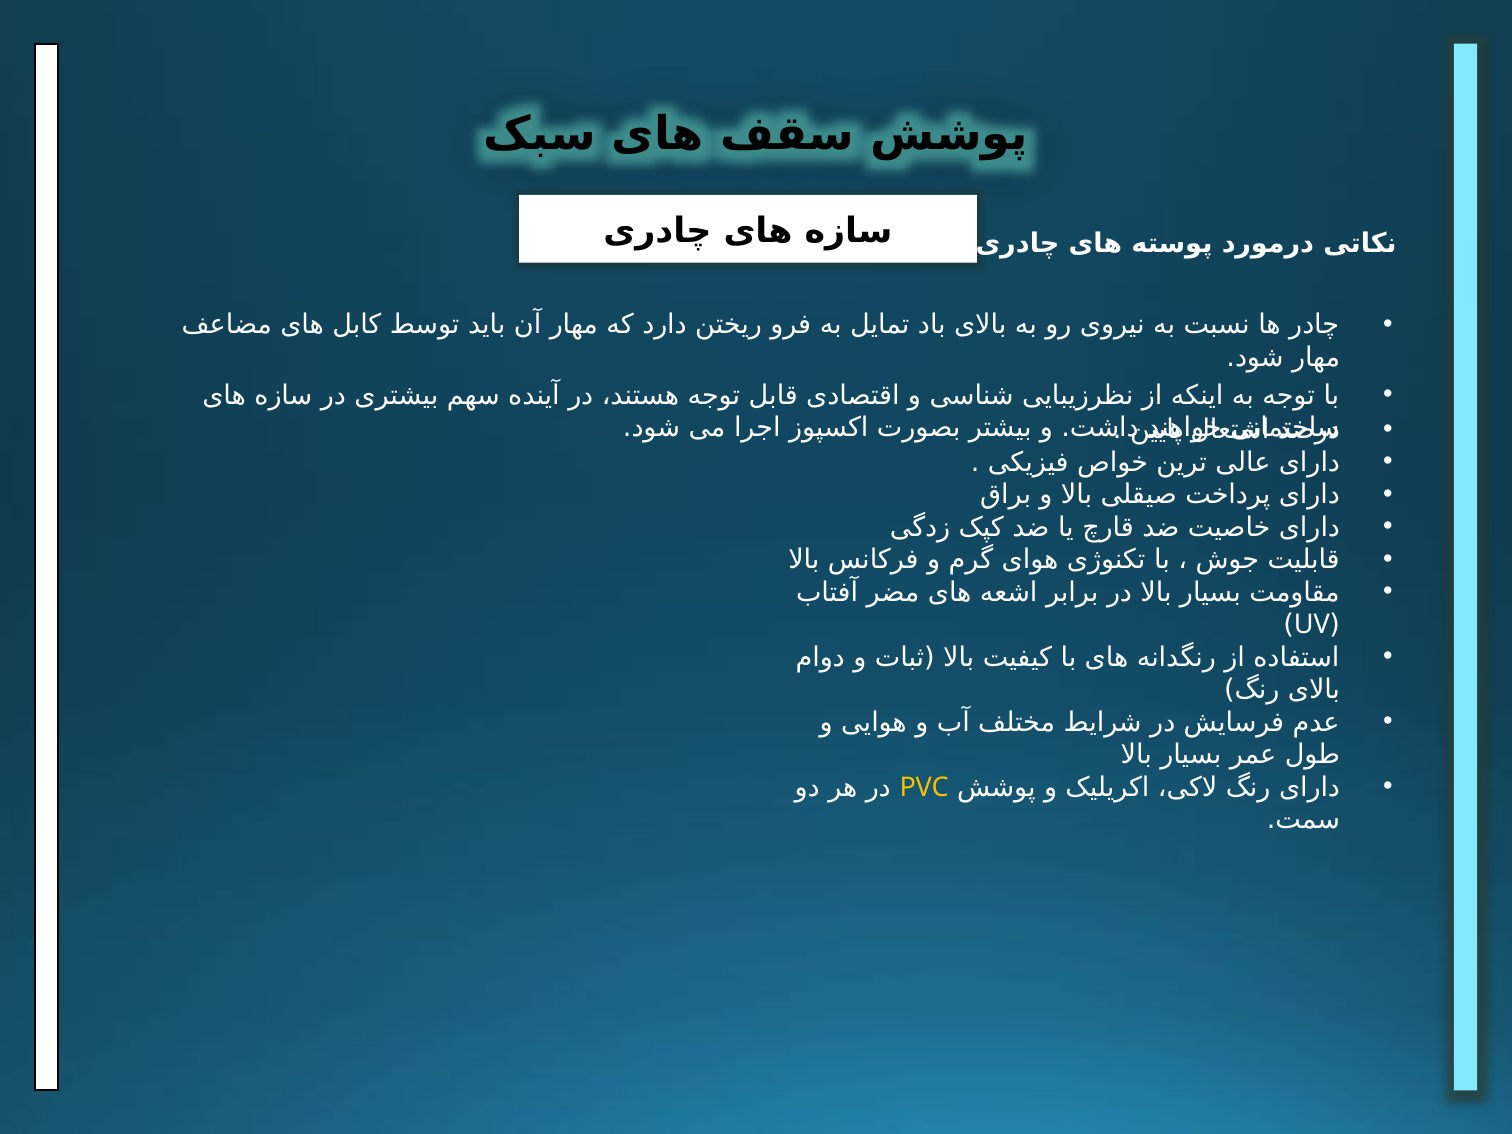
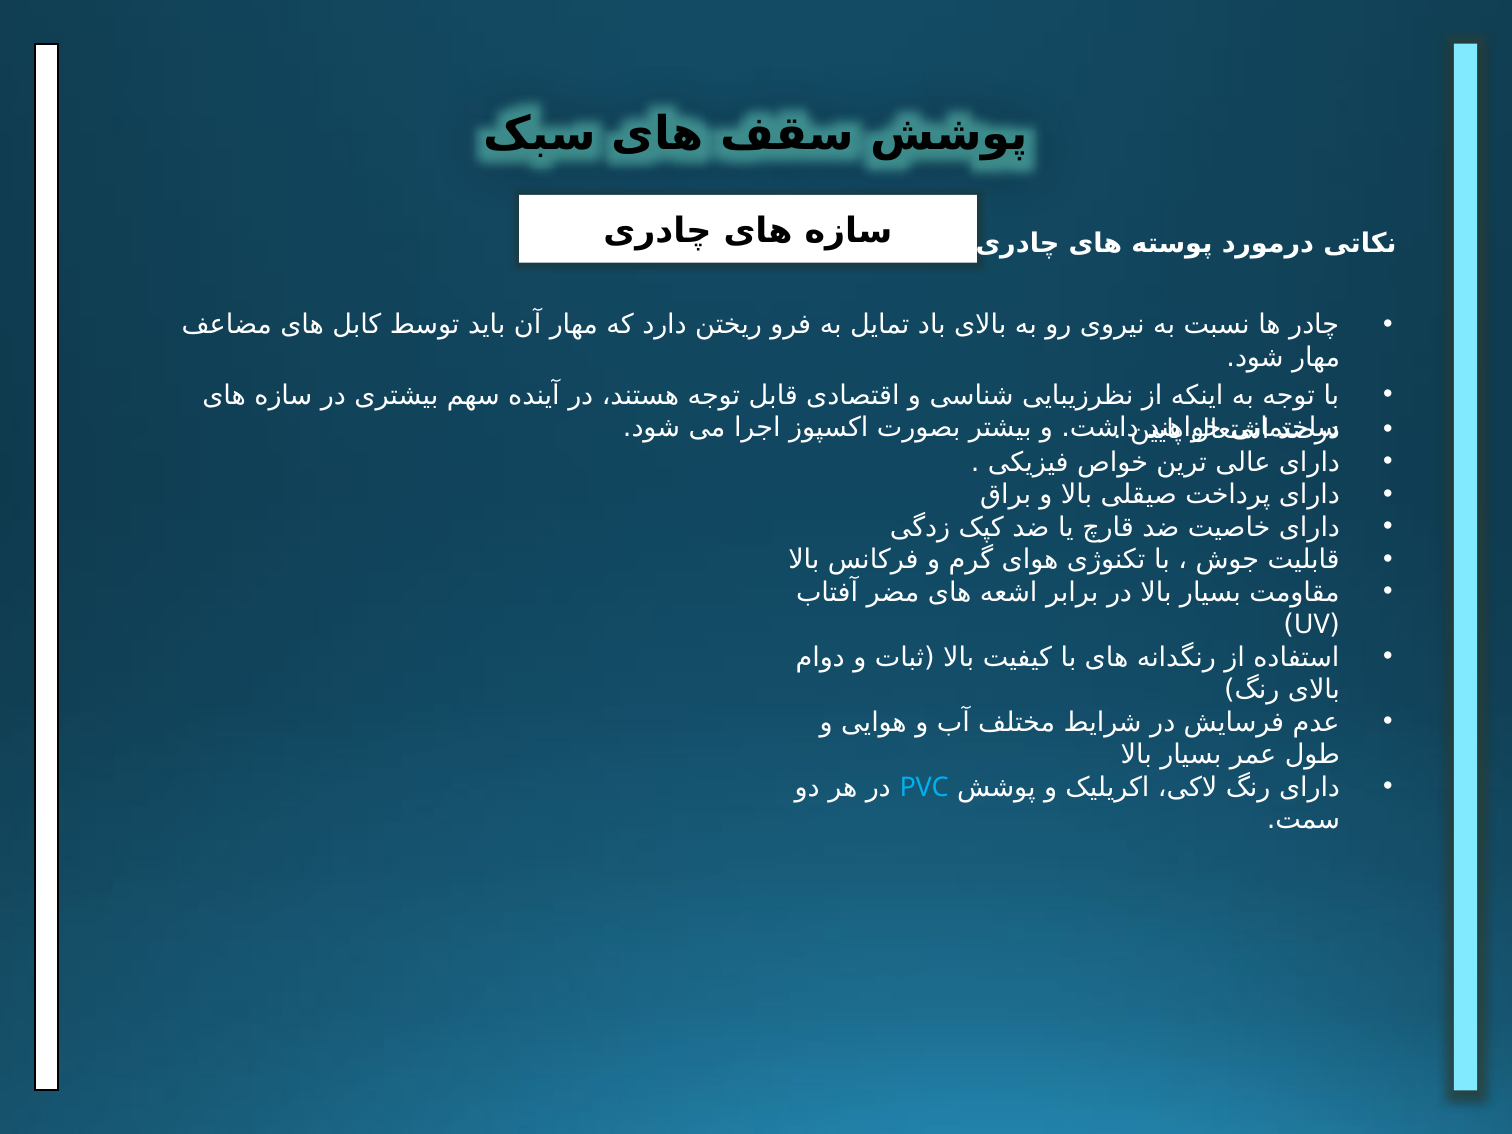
PVC colour: yellow -> light blue (924, 787)
